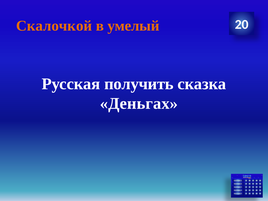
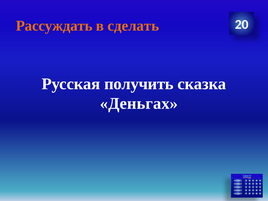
Скалочкой: Скалочкой -> Рассуждать (54, 26)
умелый: умелый -> сделать (133, 26)
